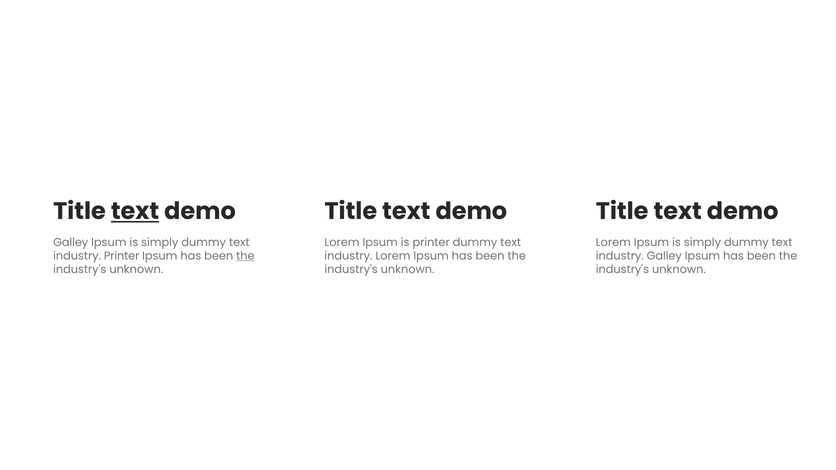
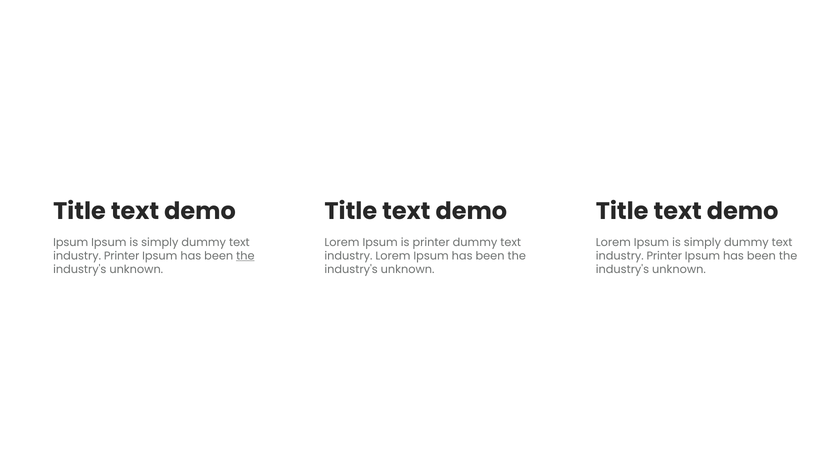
text underline: present -> none (135, 212)
Galley: Galley -> Ipsum (71, 242)
Galley: Galley -> Printer (664, 256)
